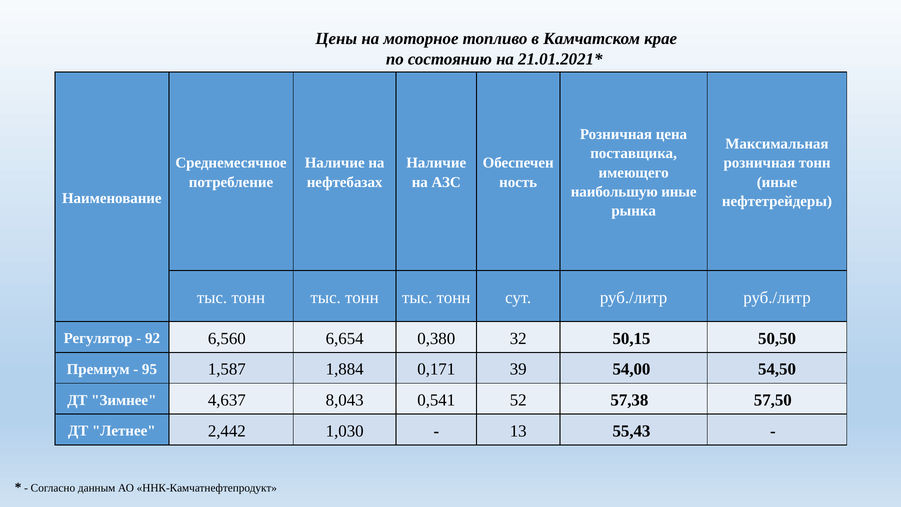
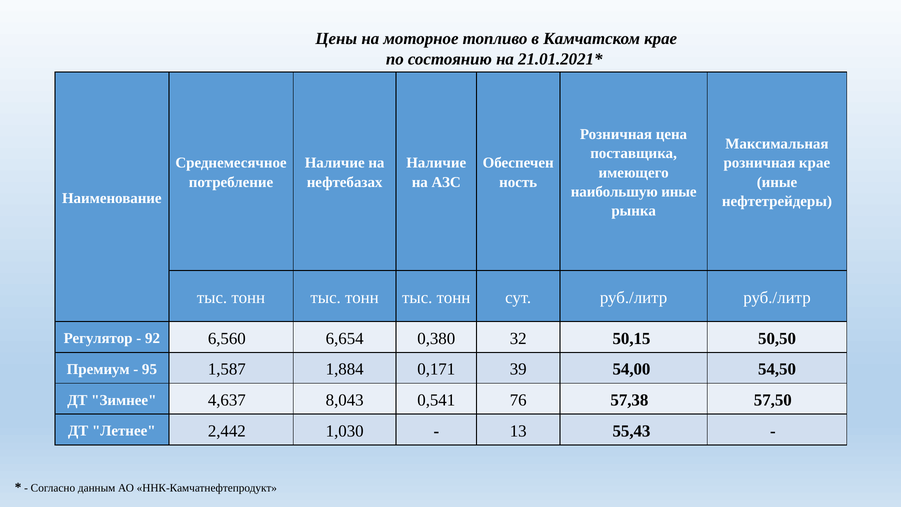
розничная тонн: тонн -> крае (815, 163)
52: 52 -> 76 (518, 400)
